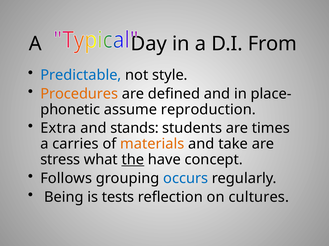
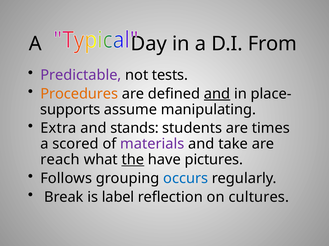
Predictable colour: blue -> purple (81, 75)
style: style -> tests (170, 75)
and underline: none -> present (217, 94)
phonetic: phonetic -> supports (70, 110)
reproduction: reproduction -> manipulating (208, 110)
carries: carries -> scored (75, 144)
materials colour: orange -> purple (152, 144)
stress: stress -> reach (60, 160)
concept: concept -> pictures (214, 160)
Being: Being -> Break (64, 198)
tests: tests -> label (118, 198)
